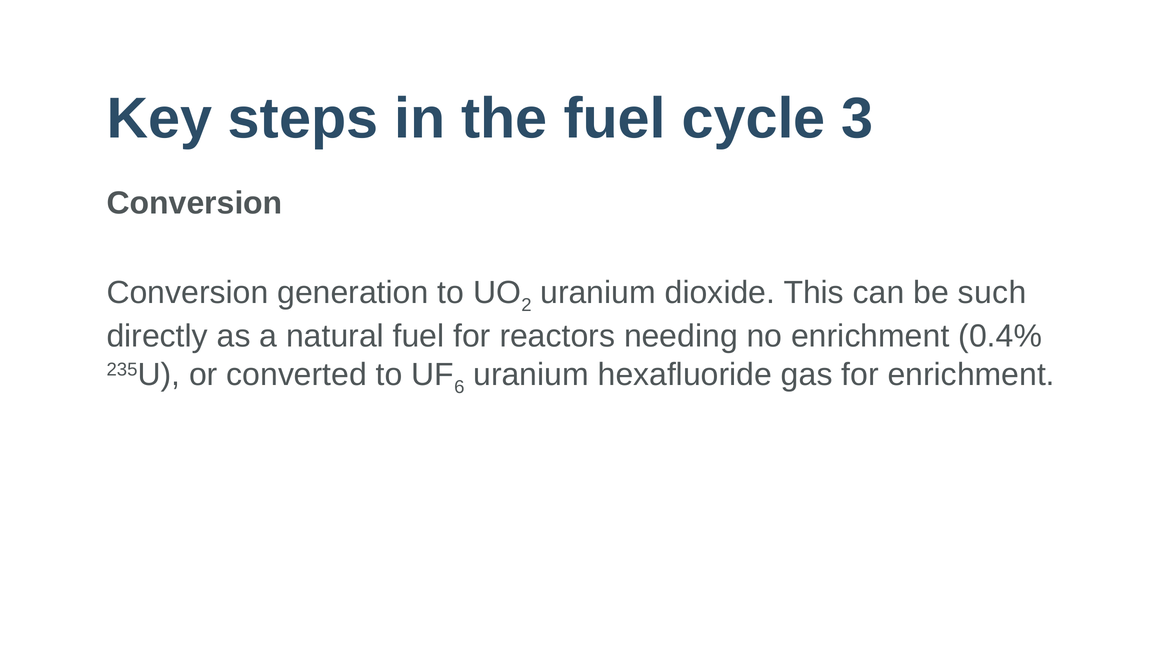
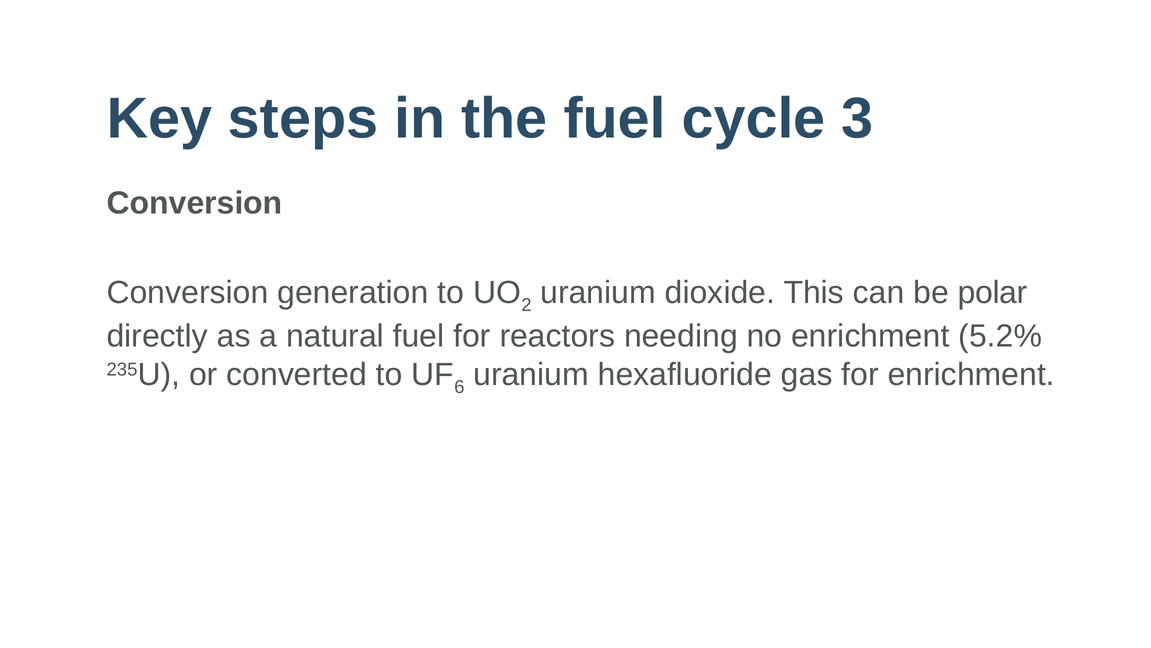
such: such -> polar (993, 292)
0.4%: 0.4% -> 5.2% (1000, 336)
